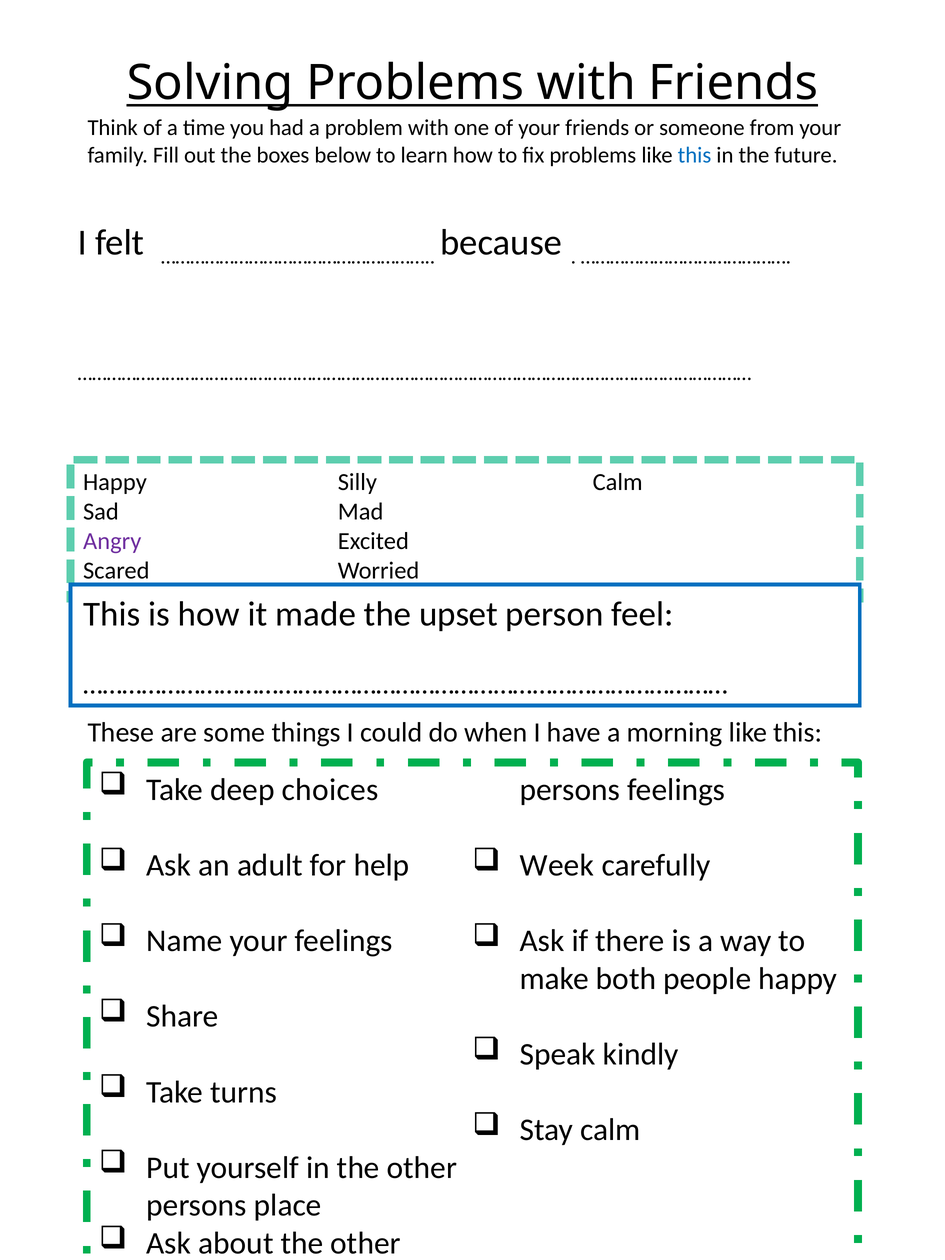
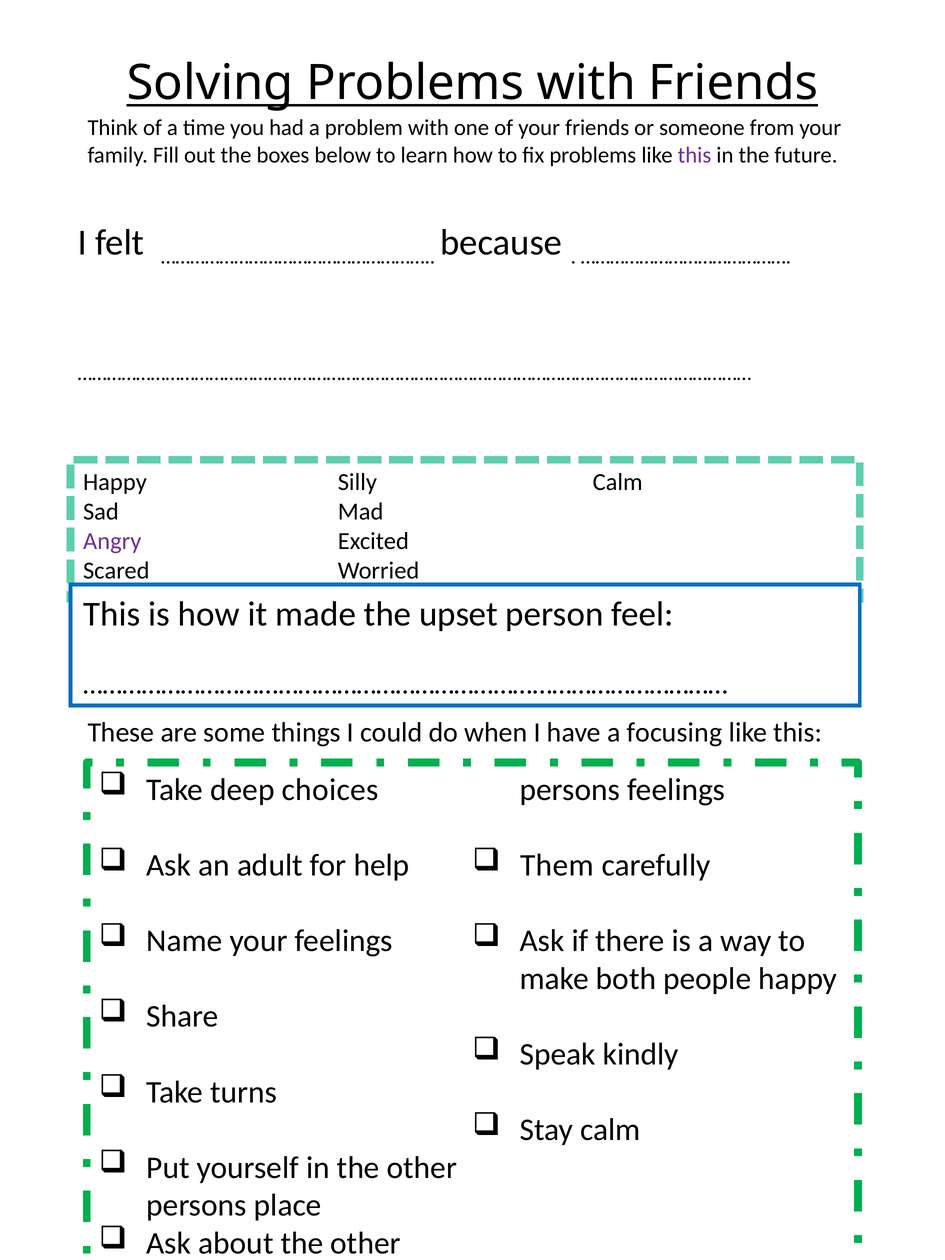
this colour: blue -> purple (694, 155)
morning: morning -> focusing (674, 732)
Week: Week -> Them (557, 865)
